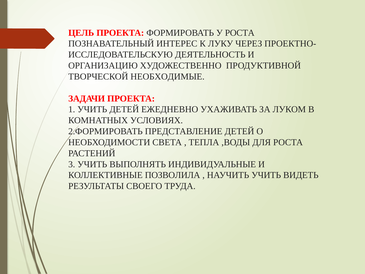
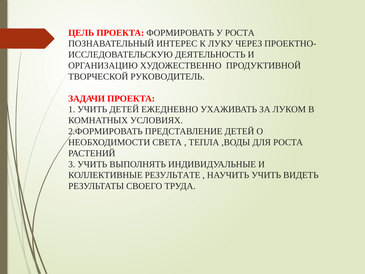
НЕОБХОДИМЫЕ: НЕОБХОДИМЫЕ -> РУКОВОДИТЕЛЬ (168, 77)
ПОЗВОЛИЛА: ПОЗВОЛИЛА -> РЕЗУЛЬТАТЕ (173, 175)
